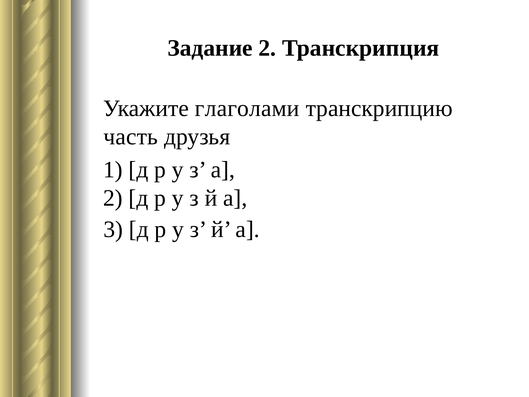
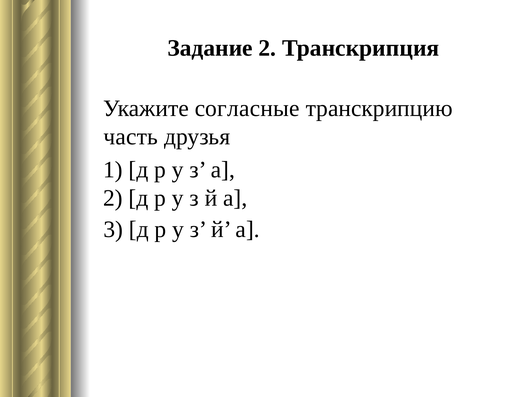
глаголами: глаголами -> согласные (247, 108)
